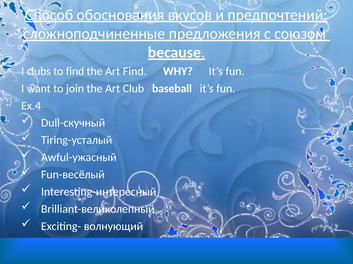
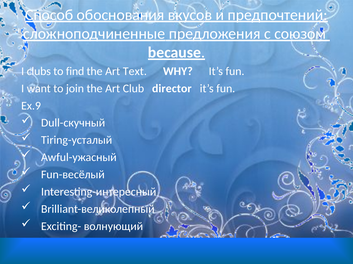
Art Find: Find -> Text (135, 71)
baseball: baseball -> director (172, 89)
Ex.4: Ex.4 -> Ex.9 (31, 106)
